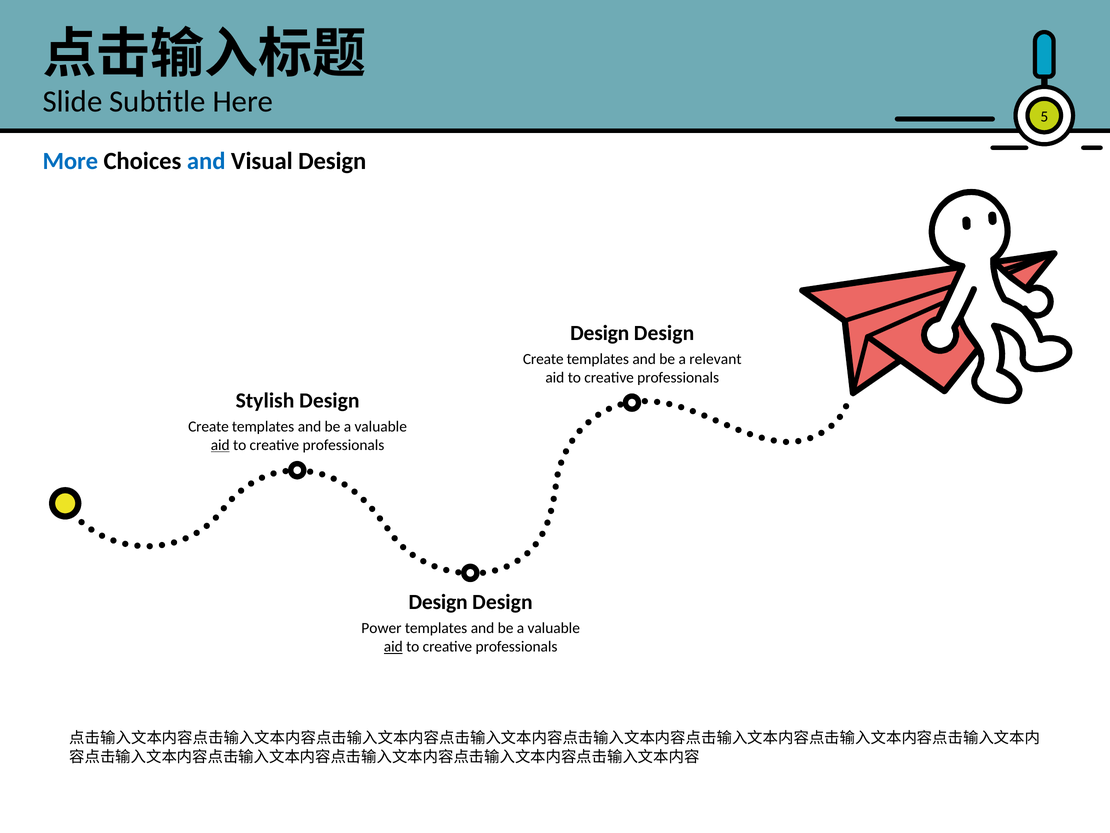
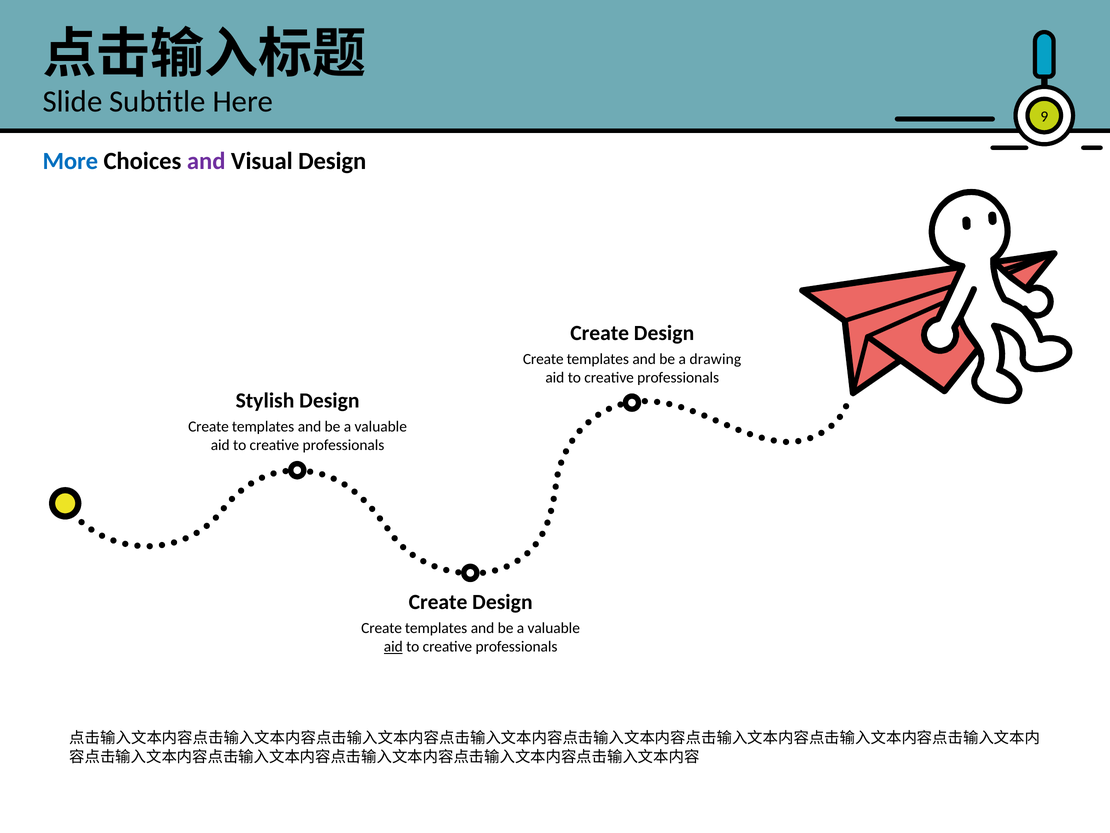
5: 5 -> 9 (1044, 117)
and colour: blue -> purple (206, 161)
Design: Design -> Create (600, 333)
relevant: relevant -> drawing (715, 359)
aid underline: present -> none (220, 445)
Design: Design -> Create (438, 602)
Power: Power -> Create (382, 628)
